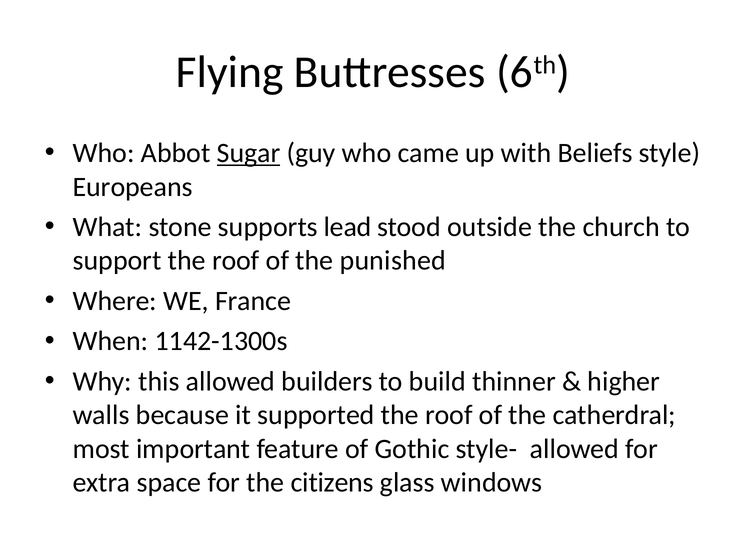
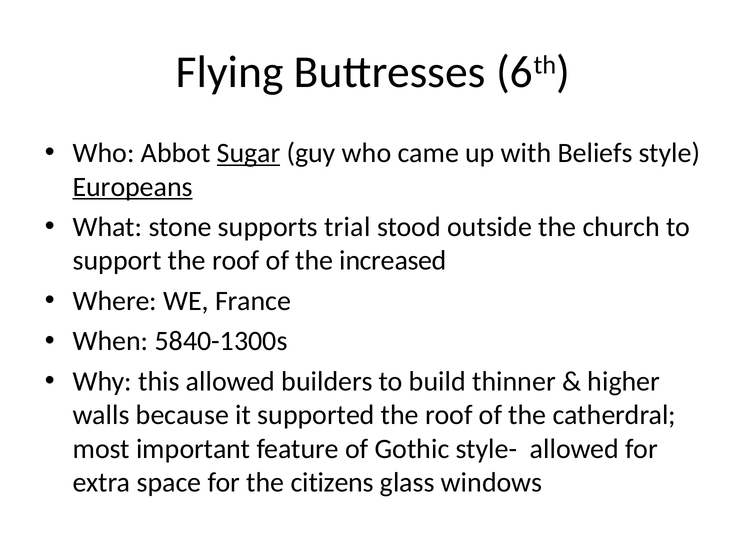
Europeans underline: none -> present (133, 187)
lead: lead -> trial (347, 227)
punished: punished -> increased (393, 260)
1142-1300s: 1142-1300s -> 5840-1300s (221, 341)
